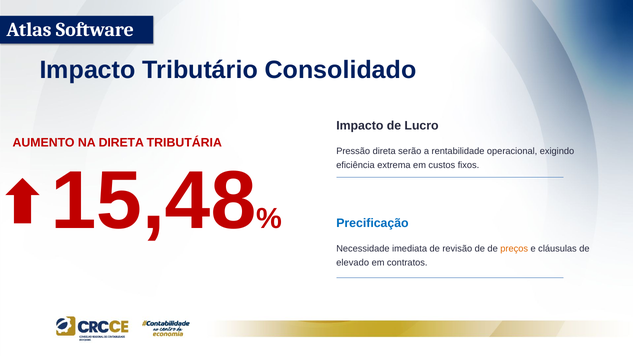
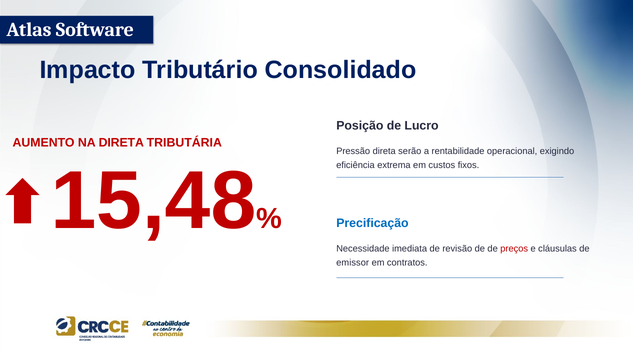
Impacto: Impacto -> Posição (360, 126)
preços colour: orange -> red (514, 249)
elevado: elevado -> emissor (353, 263)
